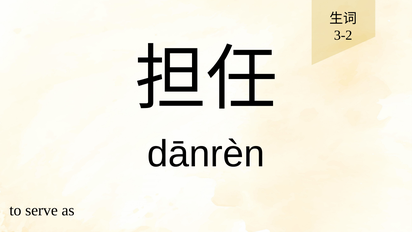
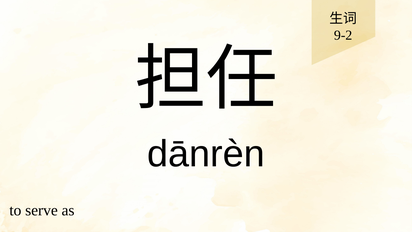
3-2: 3-2 -> 9-2 (343, 35)
